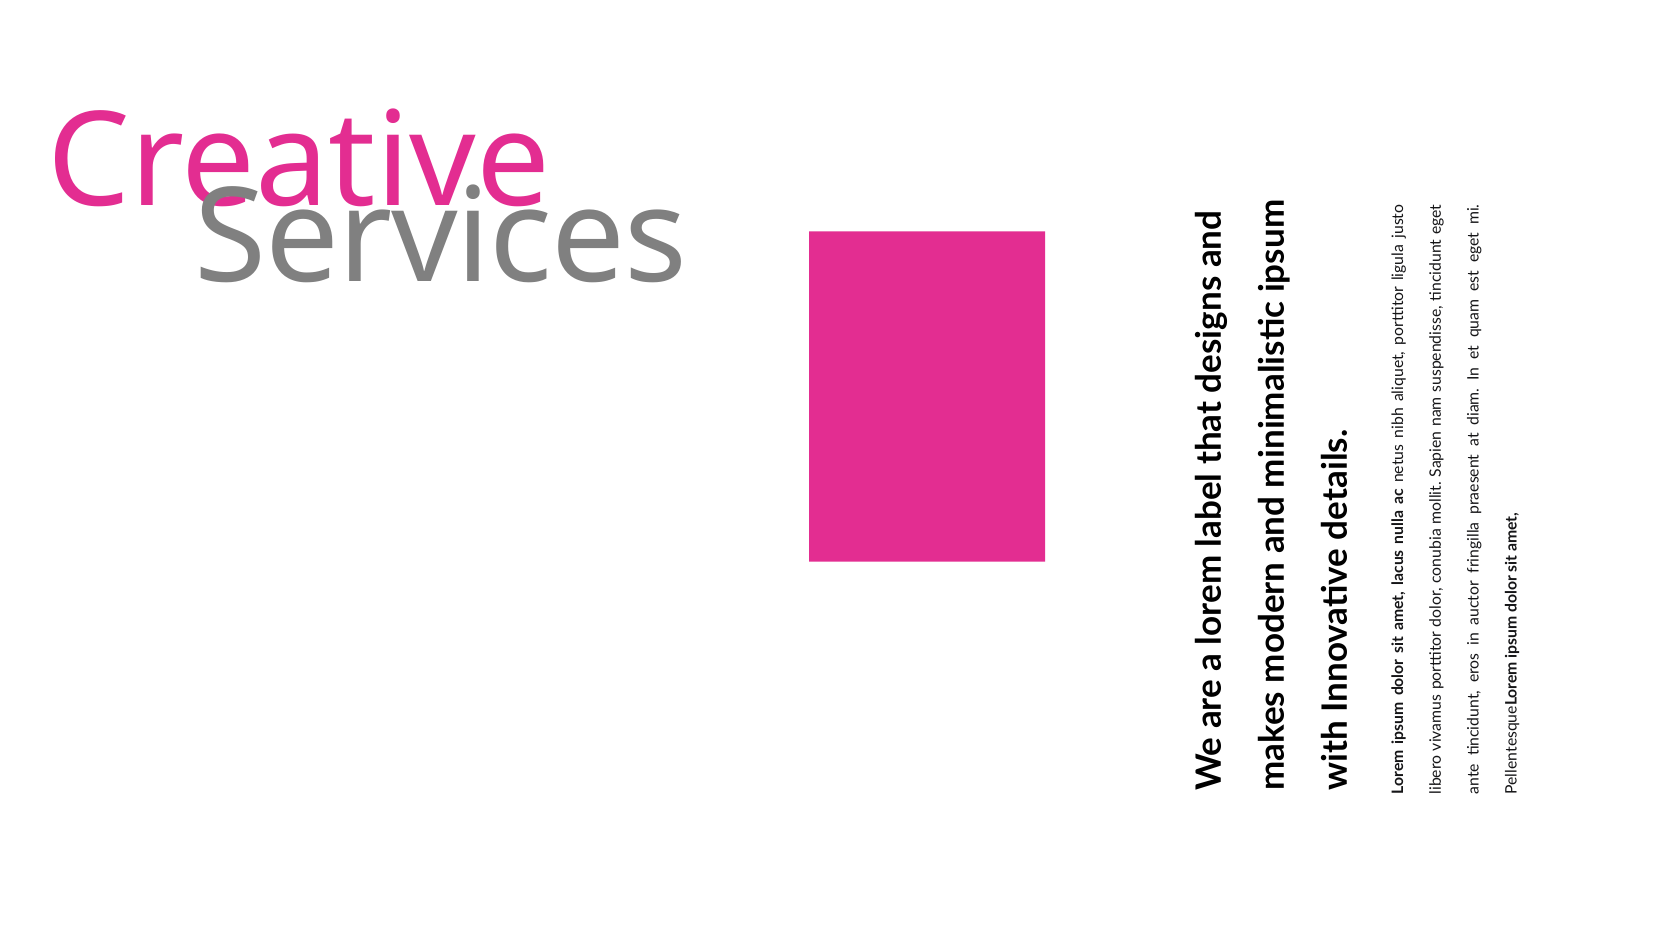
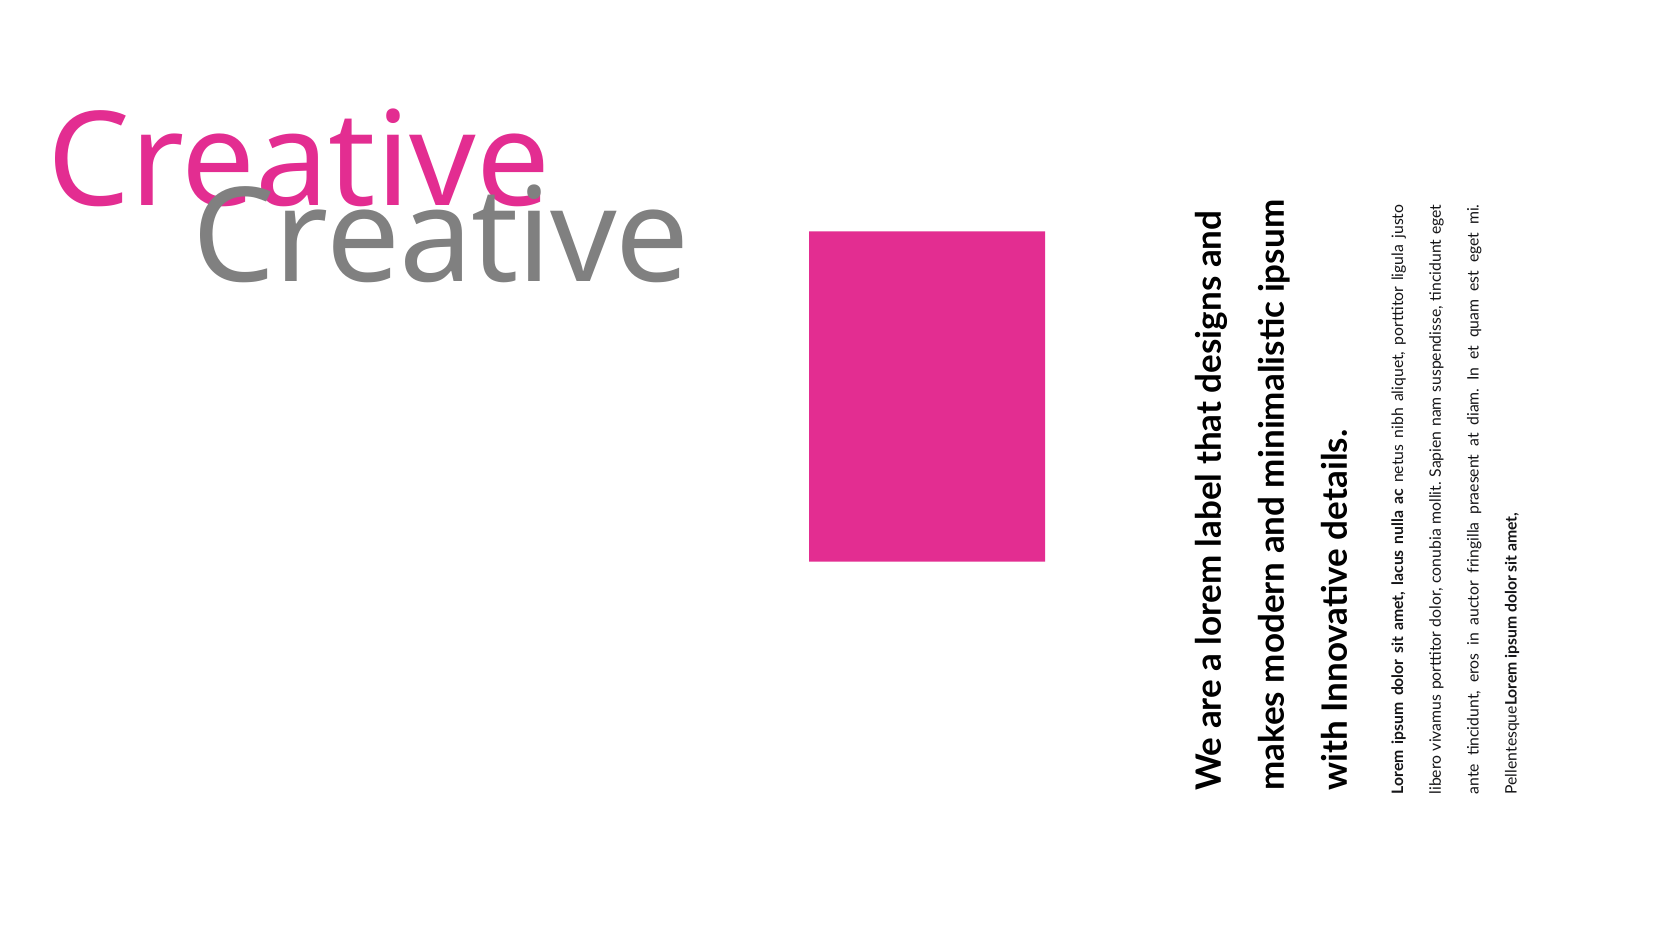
Services: Services -> Creative (441, 238)
